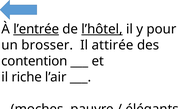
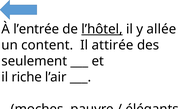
l’entrée underline: present -> none (36, 29)
pour: pour -> allée (161, 29)
brosser: brosser -> content (47, 45)
contention: contention -> seulement (34, 61)
